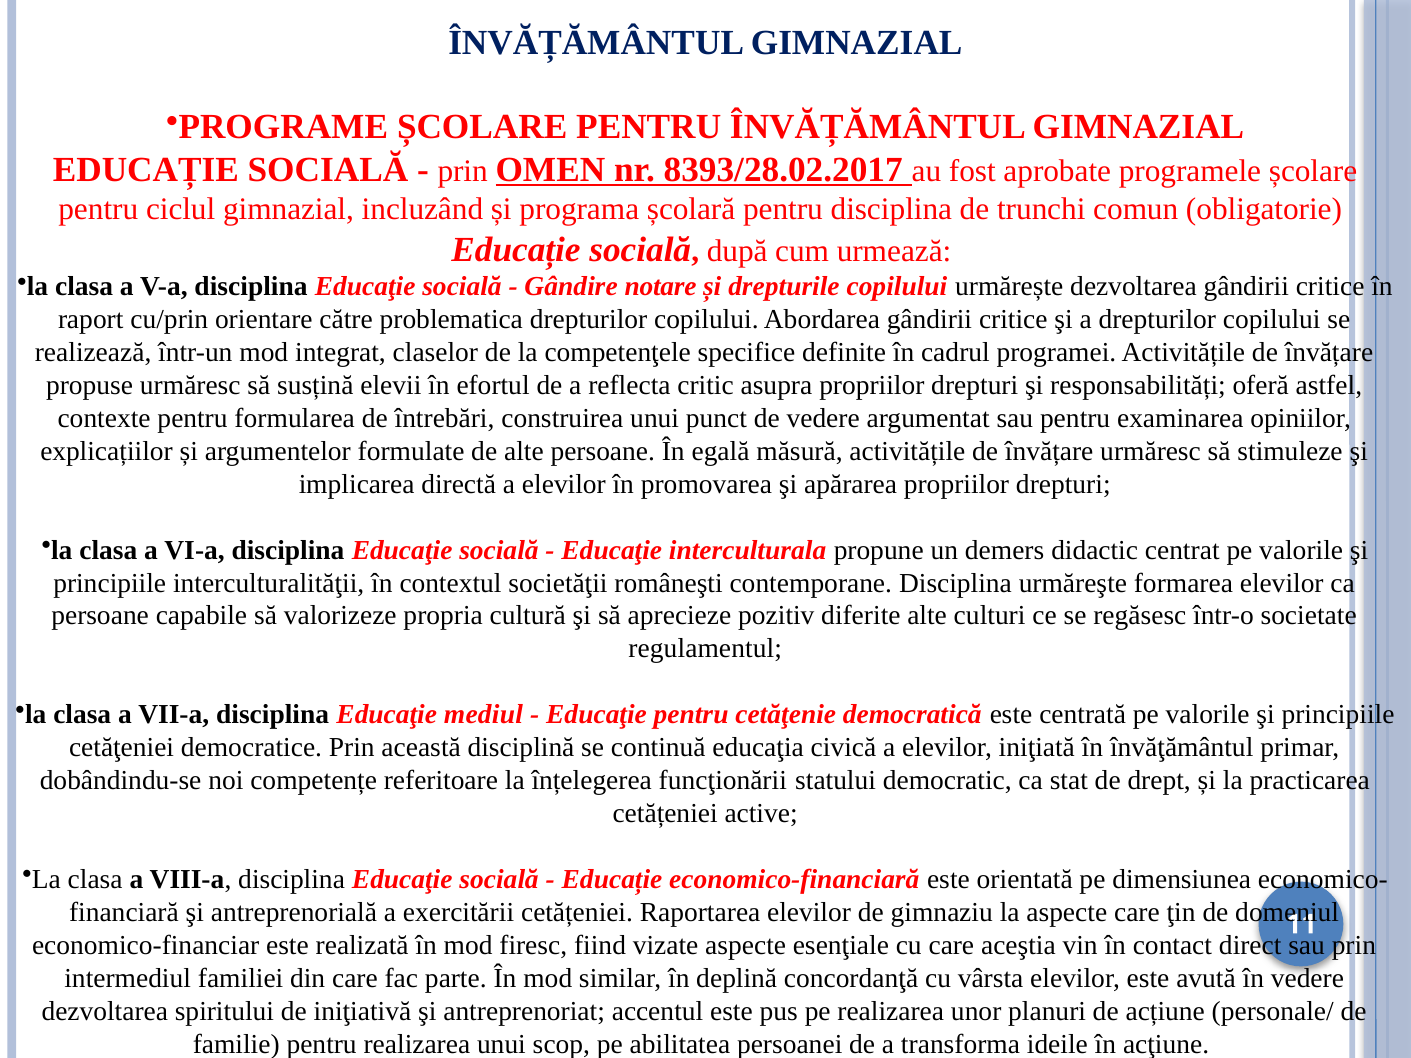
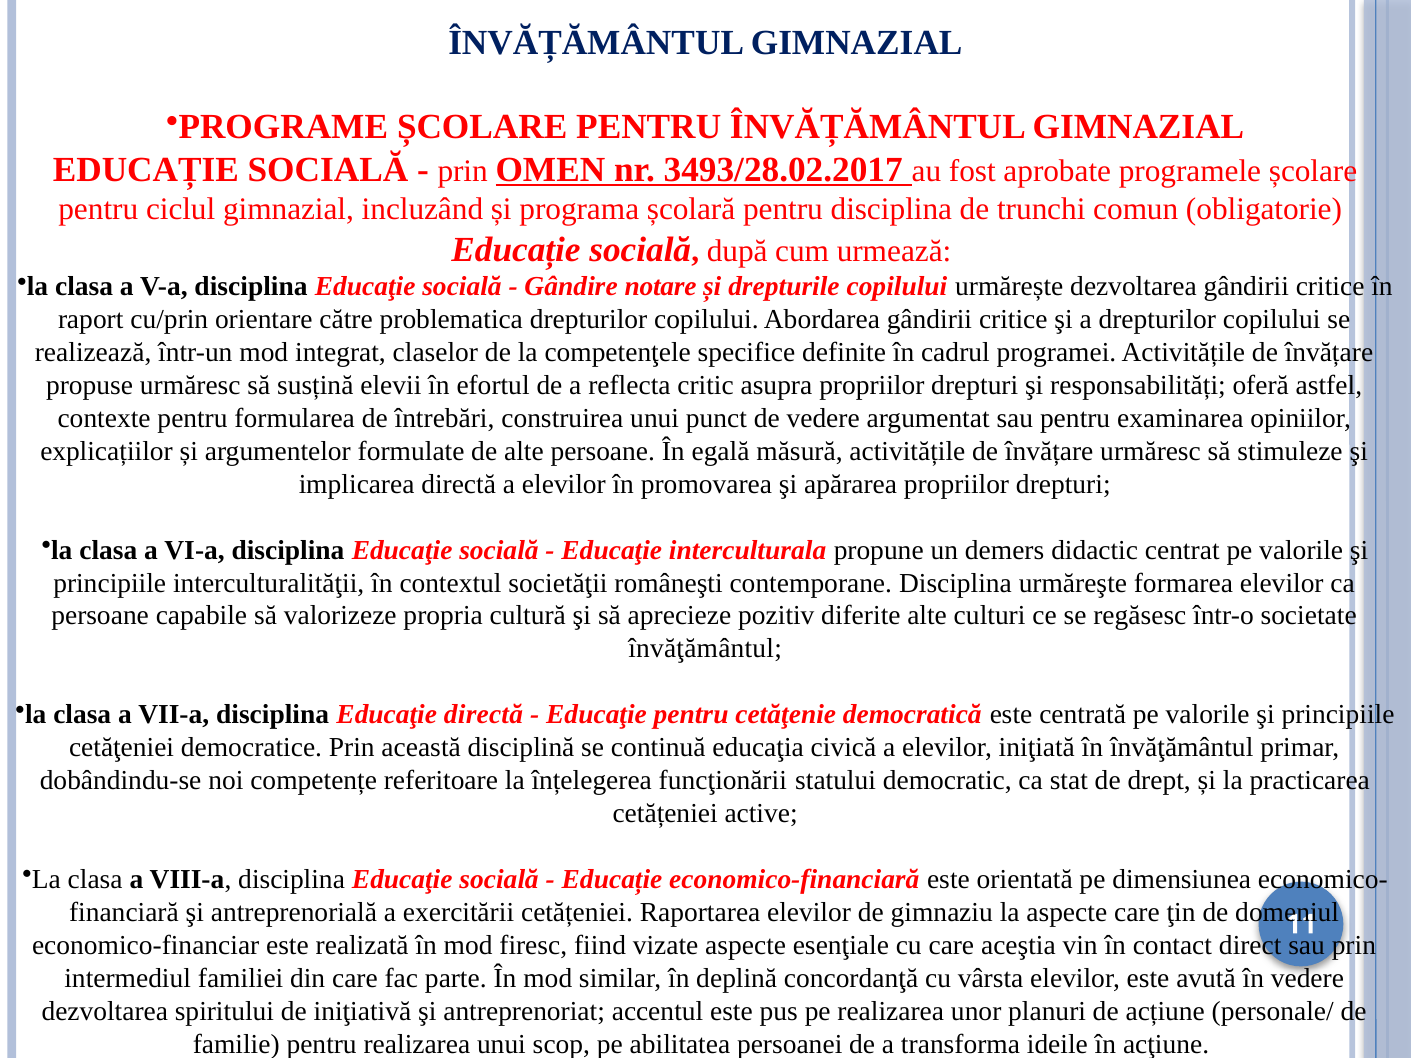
8393/28.02.2017: 8393/28.02.2017 -> 3493/28.02.2017 (783, 170)
regulamentul: regulamentul -> învăţământul (705, 649)
Educaţie mediul: mediul -> directă (483, 715)
